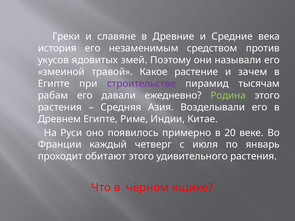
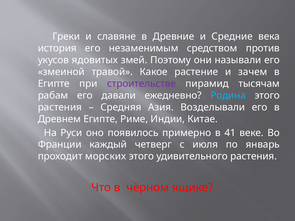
Родина colour: light green -> light blue (228, 96)
20: 20 -> 41 (230, 133)
обитают: обитают -> морских (106, 157)
